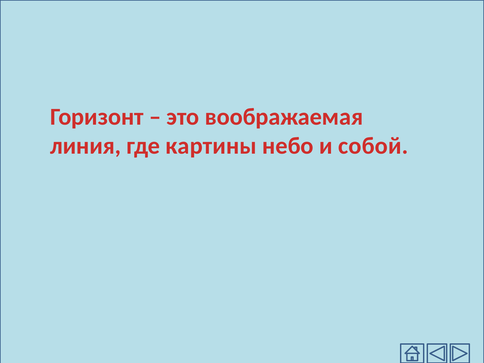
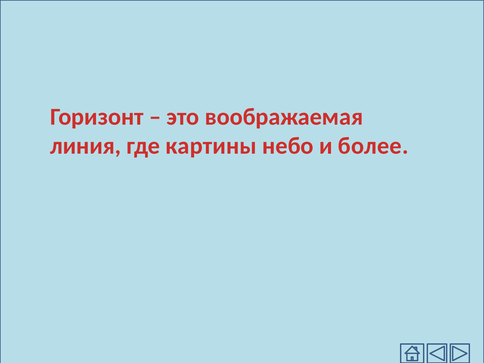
собой: собой -> более (373, 146)
